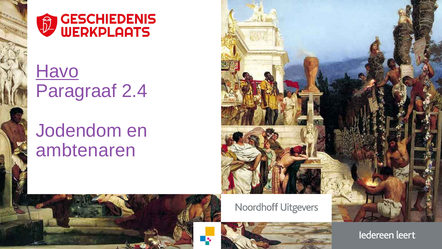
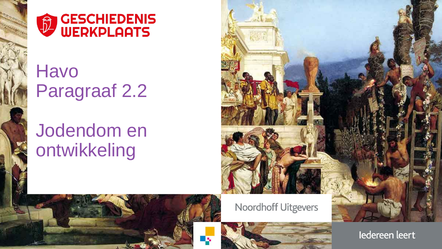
Havo underline: present -> none (57, 71)
2.4: 2.4 -> 2.2 (135, 91)
ambtenaren: ambtenaren -> ontwikkeling (86, 150)
